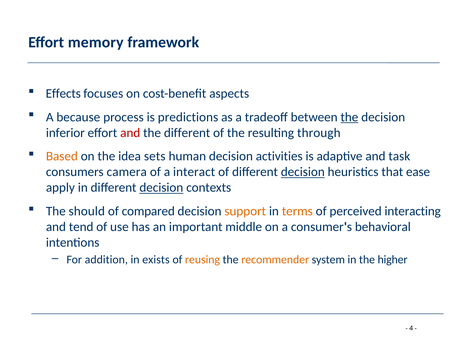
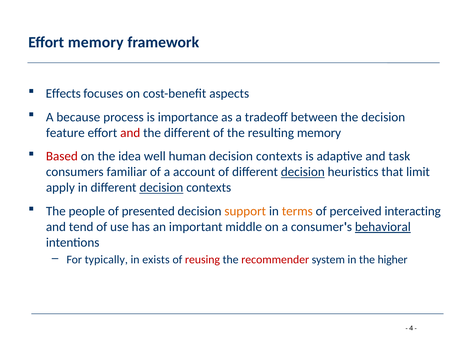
predictions: predictions -> importance (188, 117)
the underline: present -> none (349, 117)
inferior: inferior -> feature (65, 133)
resulting through: through -> memory (319, 133)
Based colour: orange -> red (62, 156)
sets: sets -> well (155, 156)
human decision activities: activities -> contexts (279, 156)
camera: camera -> familiar (127, 172)
interact: interact -> account (194, 172)
ease: ease -> limit (418, 172)
should: should -> people (87, 211)
compared: compared -> presented (148, 211)
behavioral underline: none -> present (383, 227)
addition: addition -> typically (106, 260)
reusing colour: orange -> red (202, 260)
recommender colour: orange -> red (275, 260)
